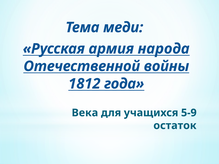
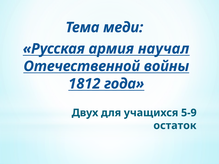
народа: народа -> научал (164, 49)
Века: Века -> Двух (85, 113)
